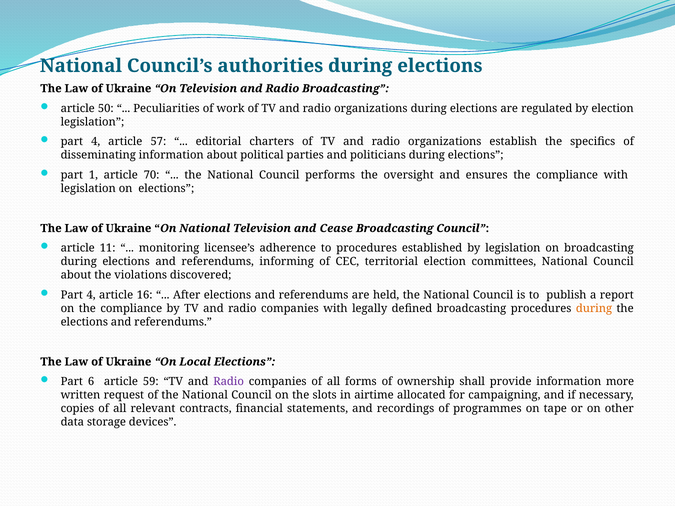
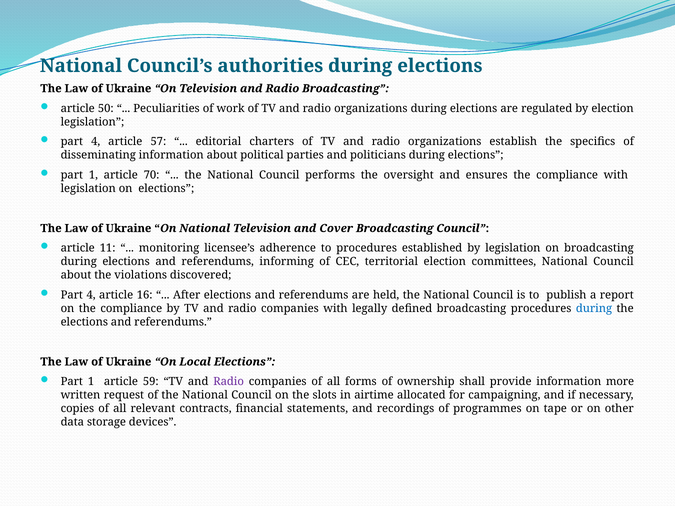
Cease: Cease -> Cover (336, 228)
during colour: orange -> blue (594, 309)
6: 6 -> 1 (91, 382)
